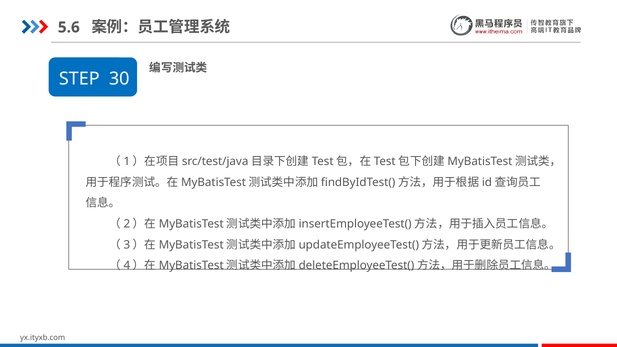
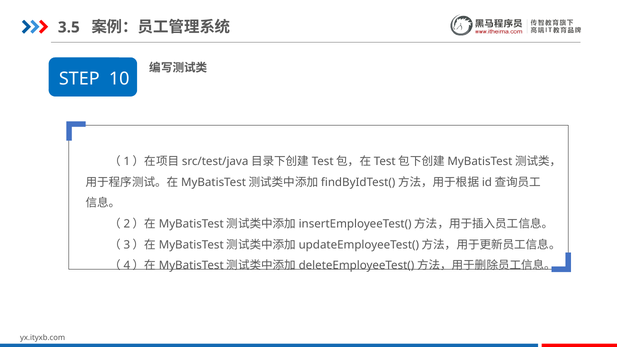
5.6: 5.6 -> 3.5 (69, 27)
30: 30 -> 10 (119, 79)
